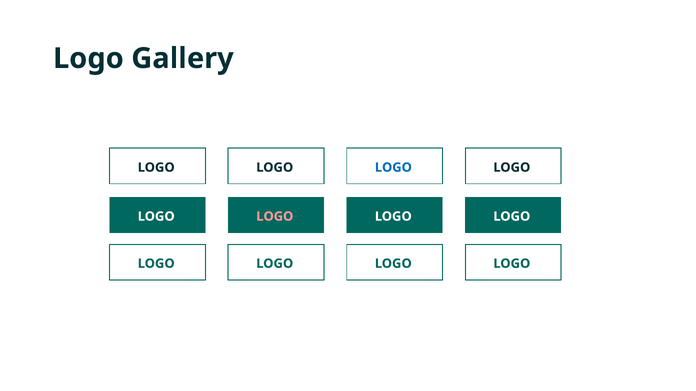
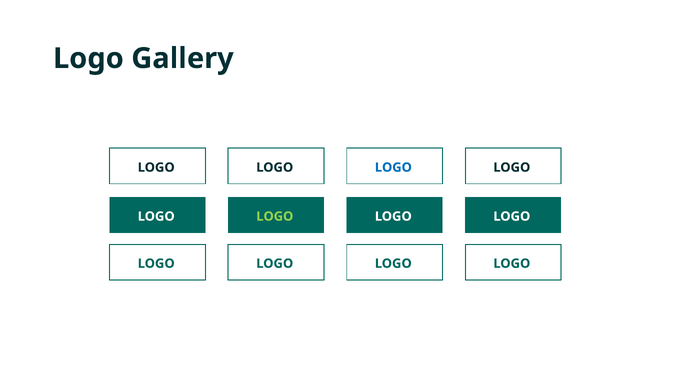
LOGO colour: pink -> light green (275, 217)
